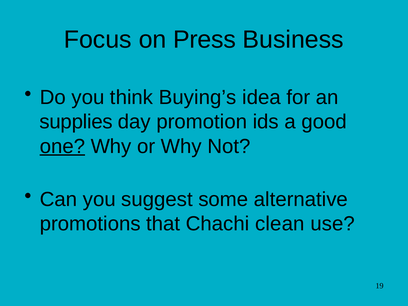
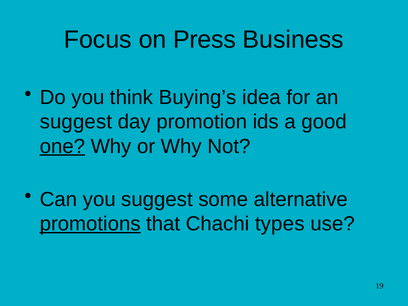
supplies: supplies -> suggest (76, 122)
promotions underline: none -> present (90, 224)
clean: clean -> types (280, 224)
